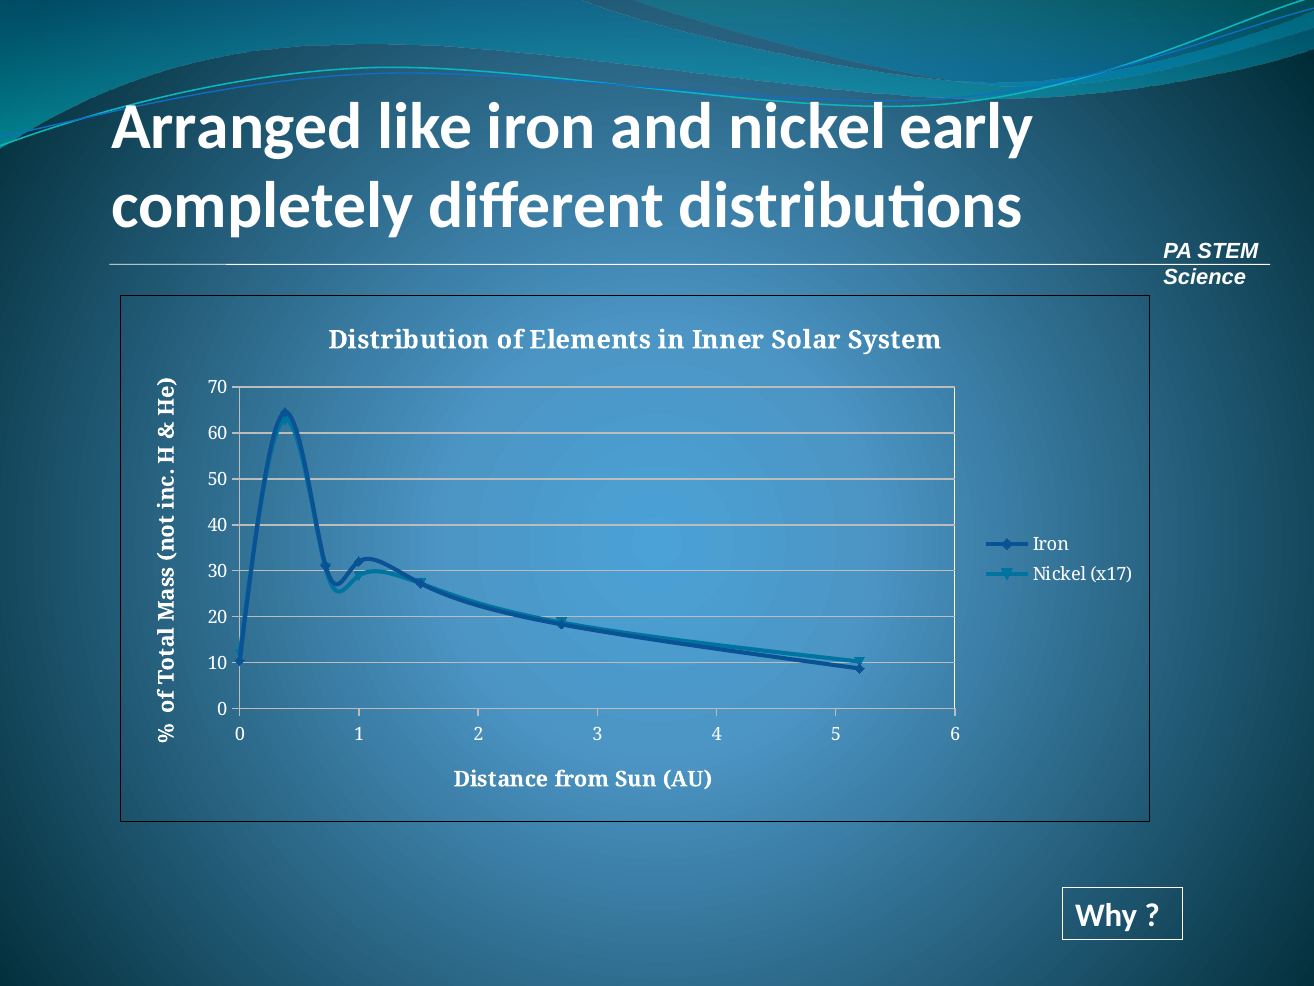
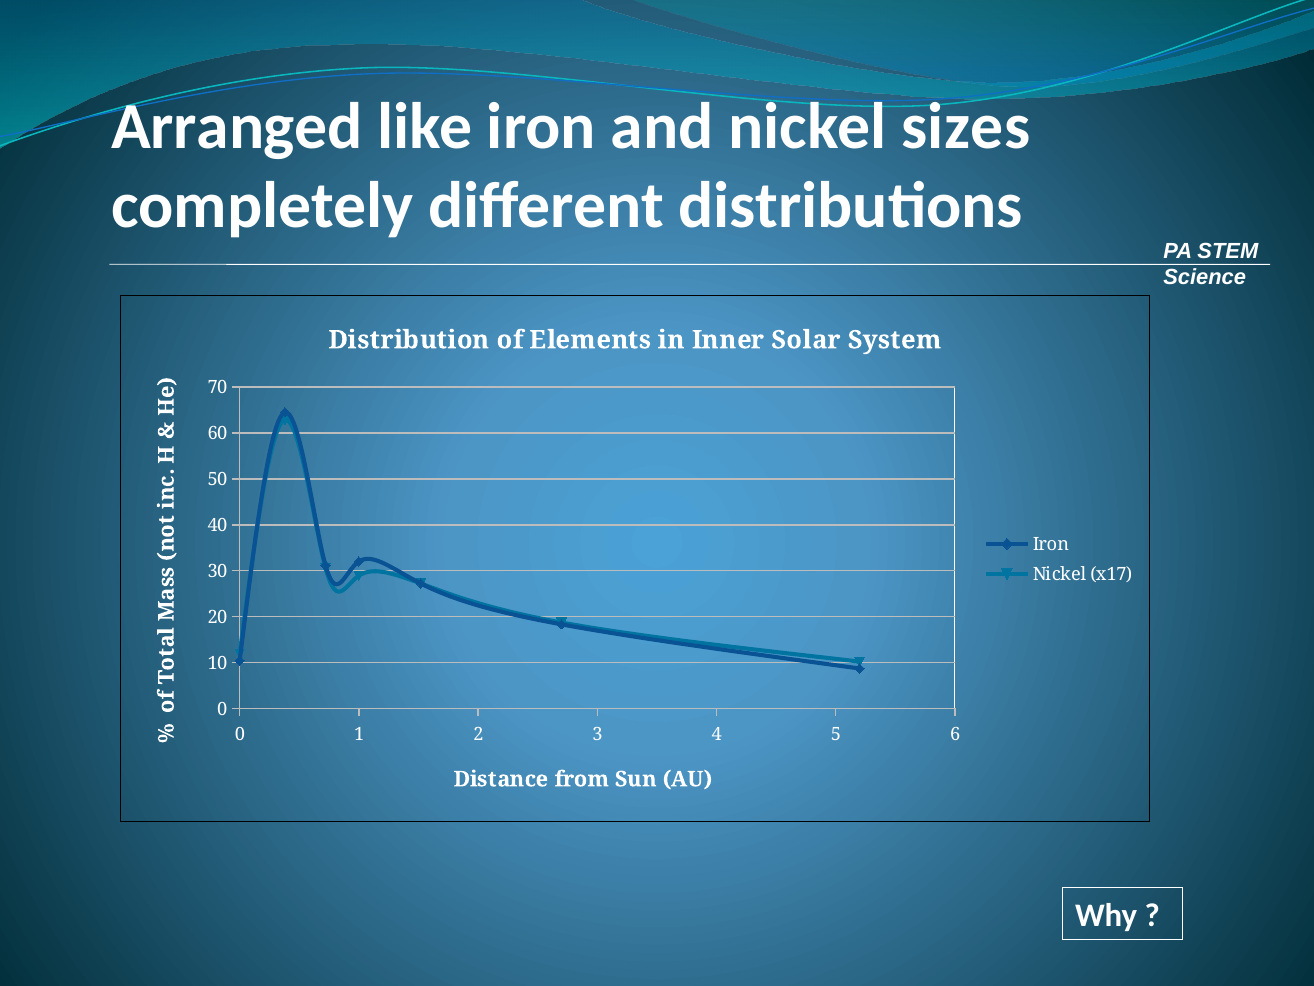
early: early -> sizes (966, 127)
